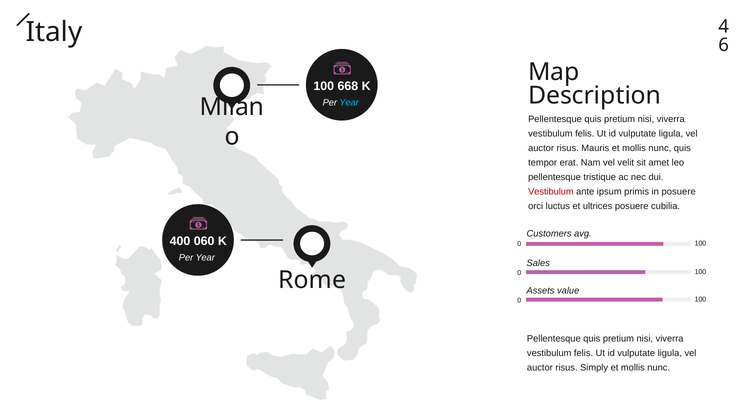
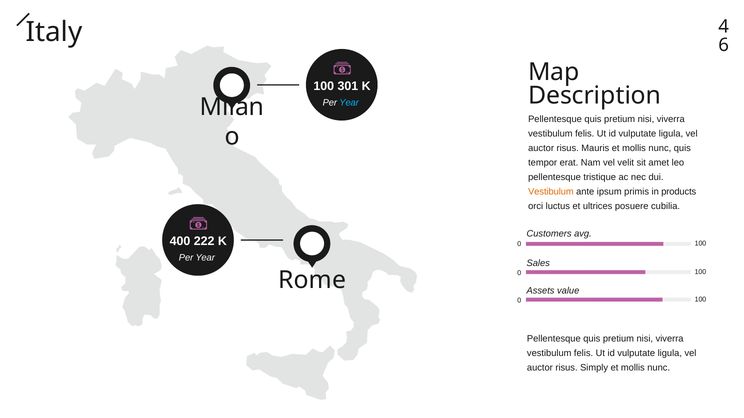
668: 668 -> 301 (348, 86)
Vestibulum colour: red -> orange (551, 192)
in posuere: posuere -> products (679, 192)
060: 060 -> 222 (204, 242)
